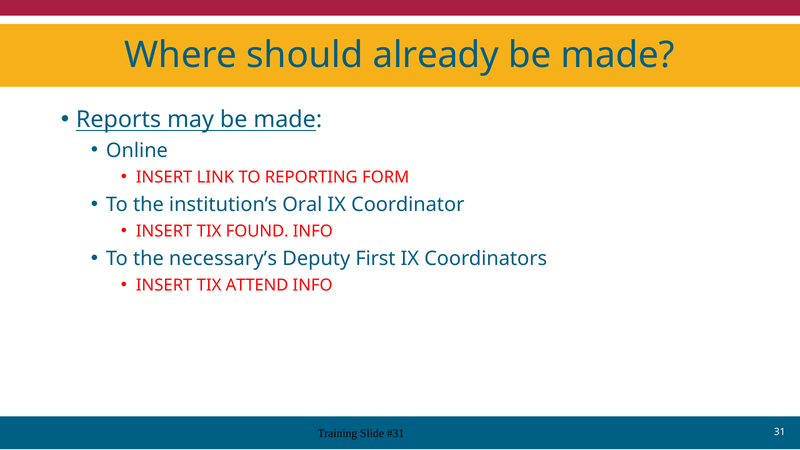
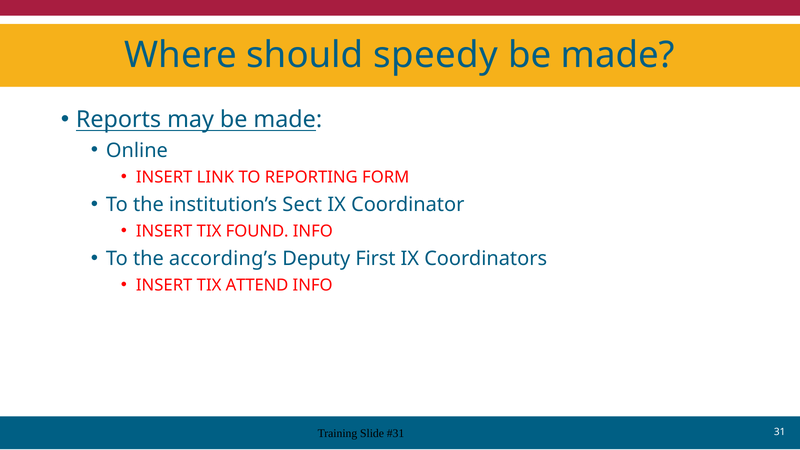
already: already -> speedy (436, 55)
Oral: Oral -> Sect (302, 205)
necessary’s: necessary’s -> according’s (223, 259)
